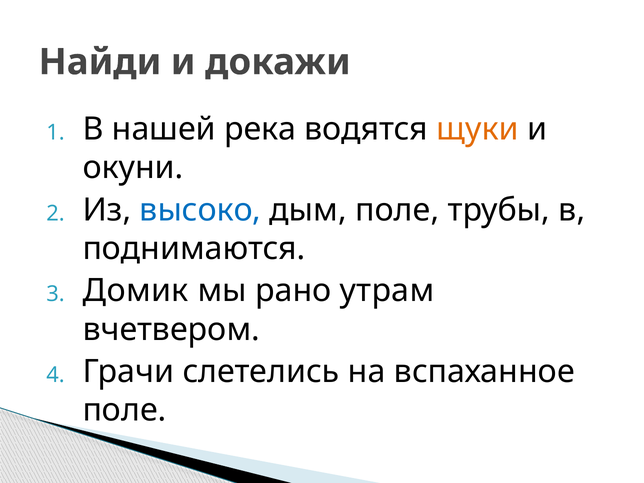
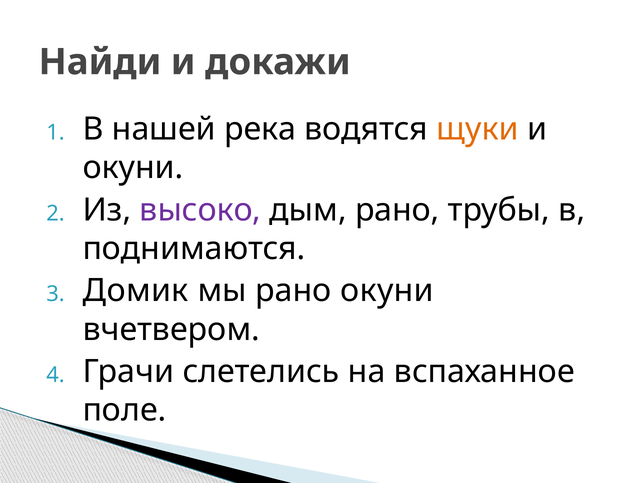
высоко colour: blue -> purple (200, 210)
дым поле: поле -> рано (397, 210)
рано утрам: утрам -> окуни (387, 291)
